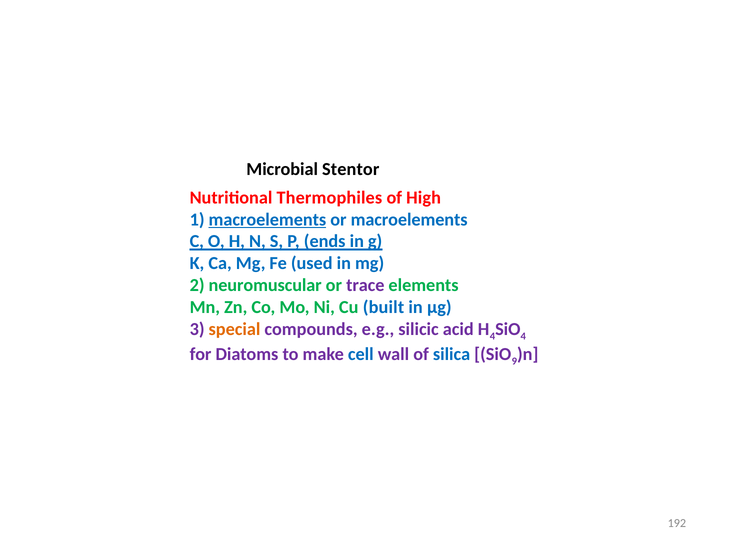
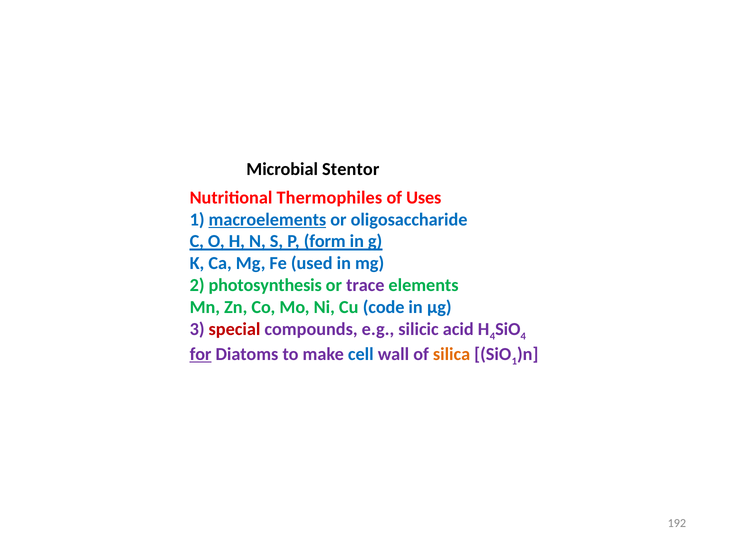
High: High -> Uses (424, 197)
or macroelements: macroelements -> oligosaccharide (409, 219)
ends: ends -> form (325, 241)
neuromuscular: neuromuscular -> photosynthesis (265, 285)
built: built -> code (384, 307)
special colour: orange -> red (235, 329)
for underline: none -> present (201, 354)
silica colour: blue -> orange (452, 354)
9: 9 -> 1 (514, 361)
